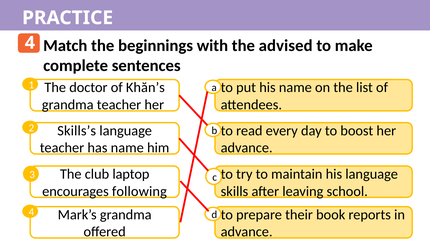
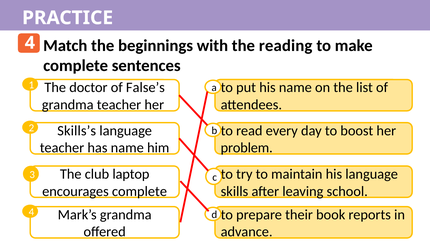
advised: advised -> reading (286, 46)
Khăn’s: Khăn’s -> False’s (145, 88)
advance: advance -> problem (247, 148)
encourages following: following -> complete (139, 191)
